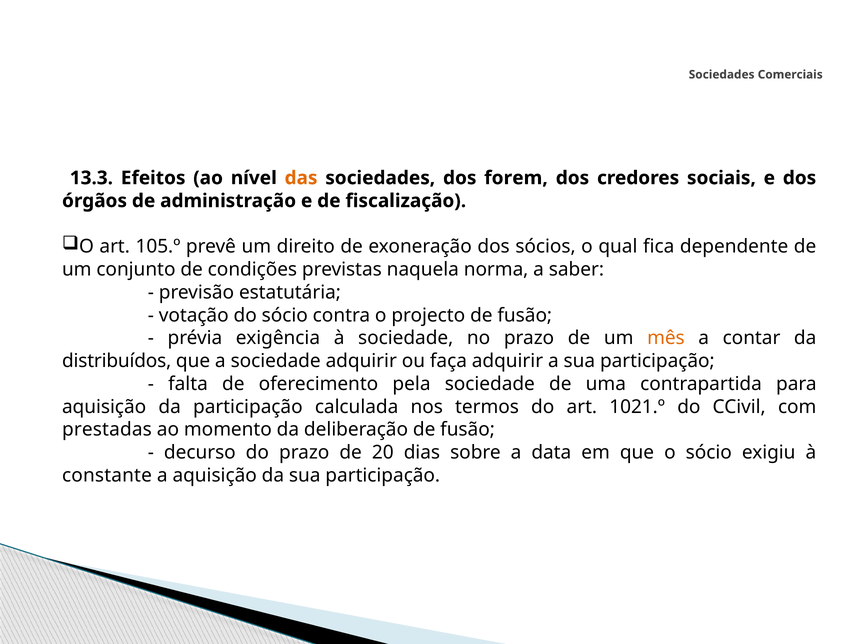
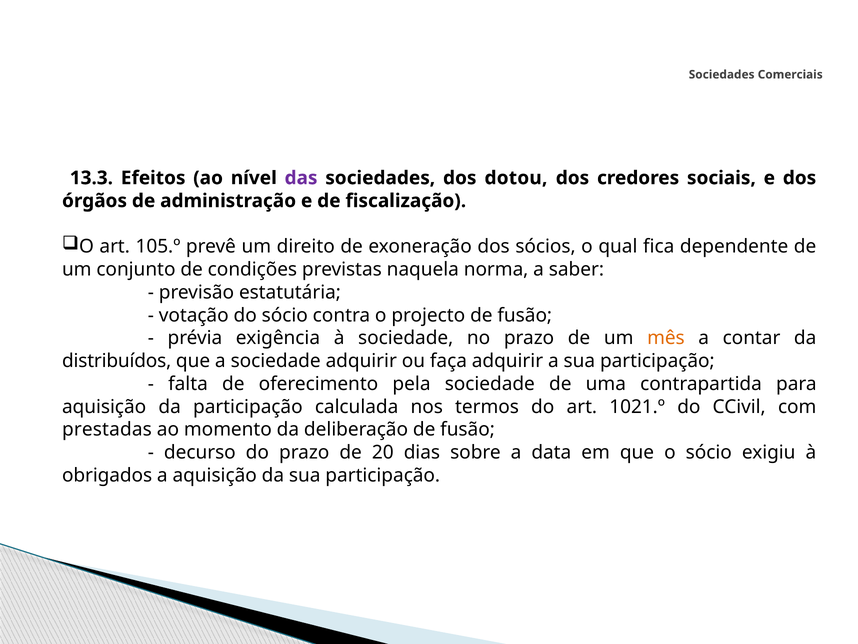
das colour: orange -> purple (301, 178)
forem: forem -> dotou (516, 178)
constante: constante -> obrigados (107, 475)
